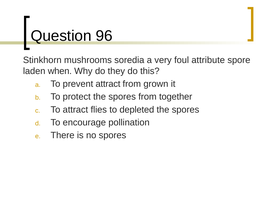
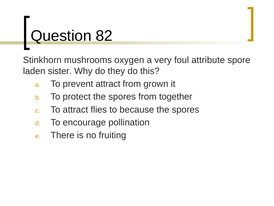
96: 96 -> 82 (104, 36)
soredia: soredia -> oxygen (129, 60)
when: when -> sister (60, 71)
depleted: depleted -> because (137, 109)
no spores: spores -> fruiting (112, 135)
